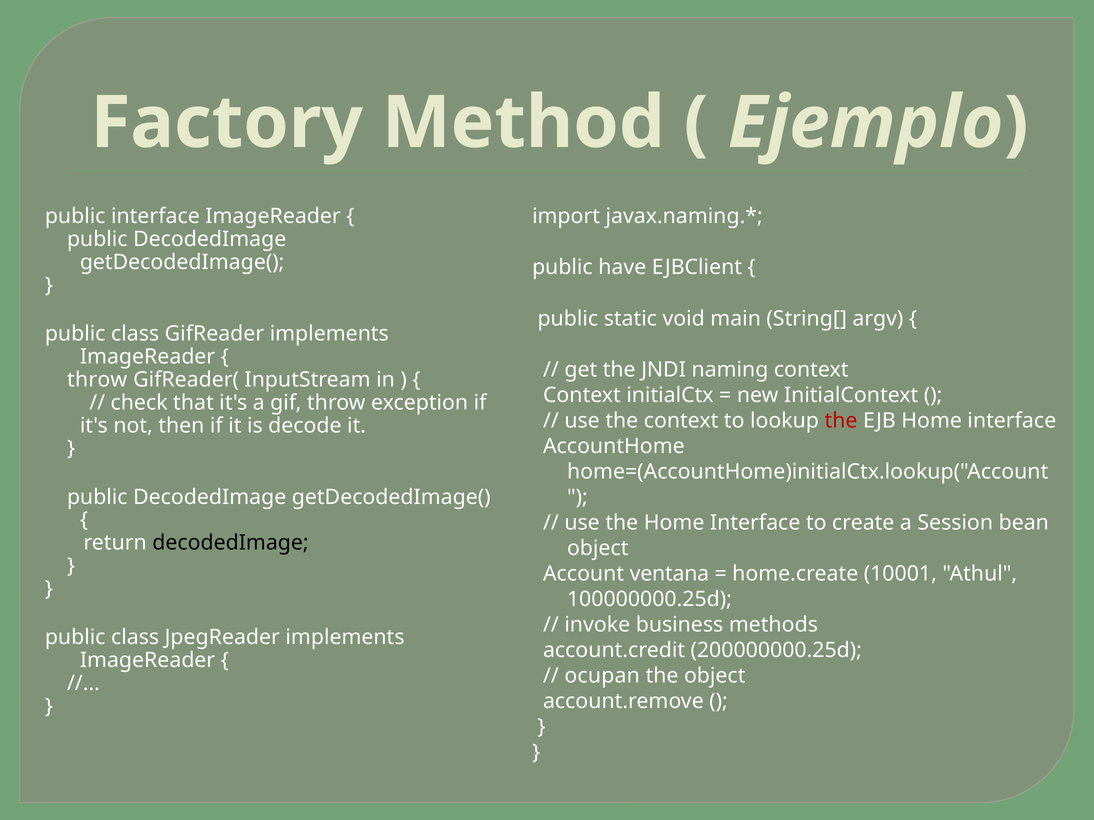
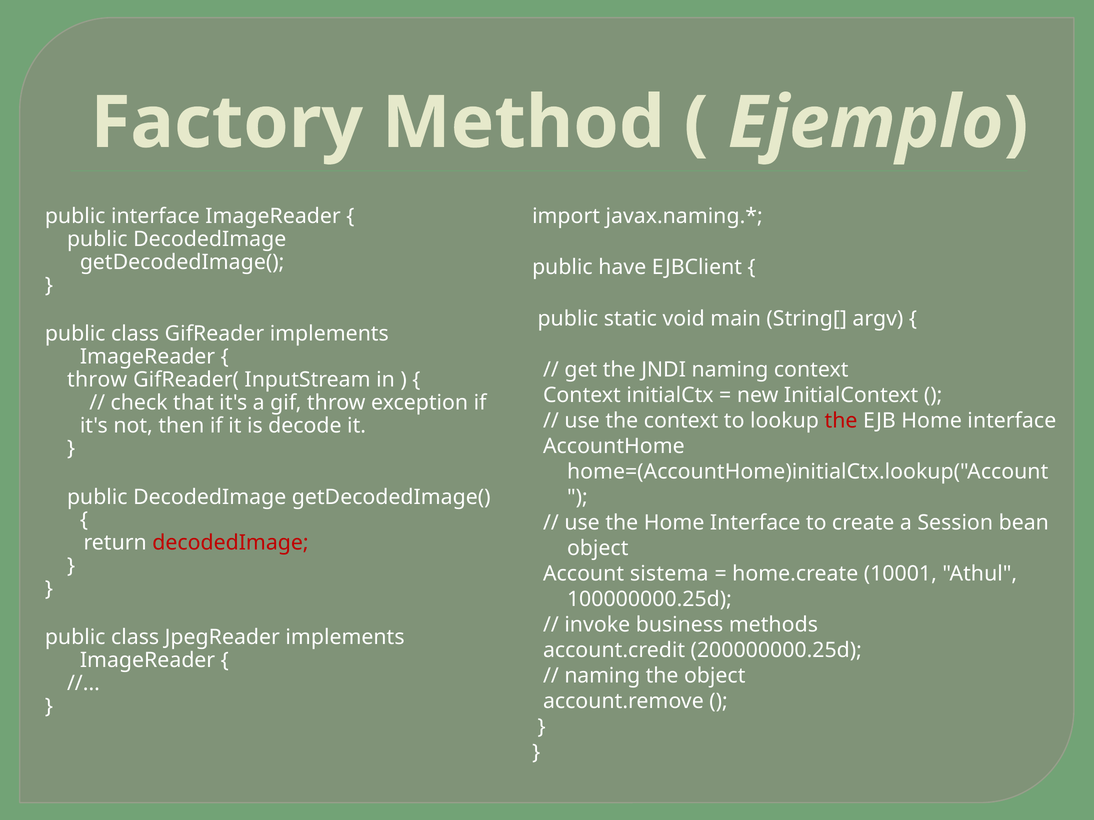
decodedImage colour: black -> red (230, 543)
ventana: ventana -> sistema (669, 574)
ocupan: ocupan -> naming (602, 676)
